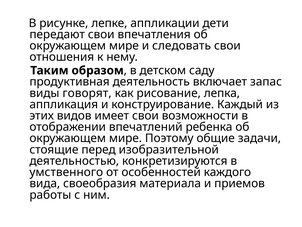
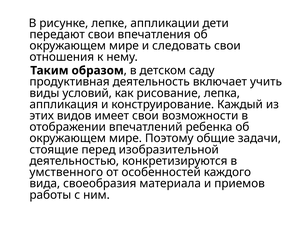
запас: запас -> учить (266, 82)
говорят: говорят -> условий (87, 93)
